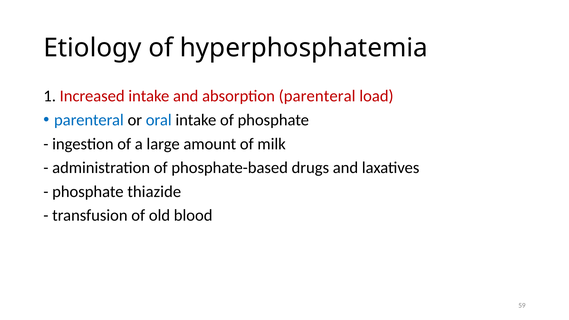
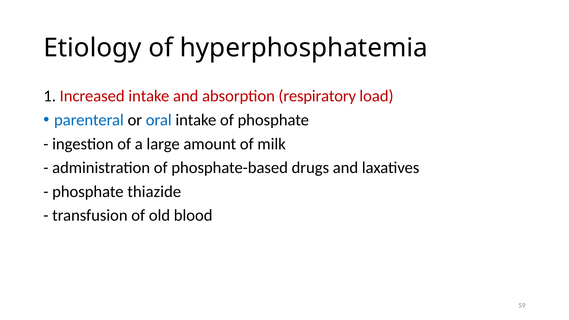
absorption parenteral: parenteral -> respiratory (317, 96)
